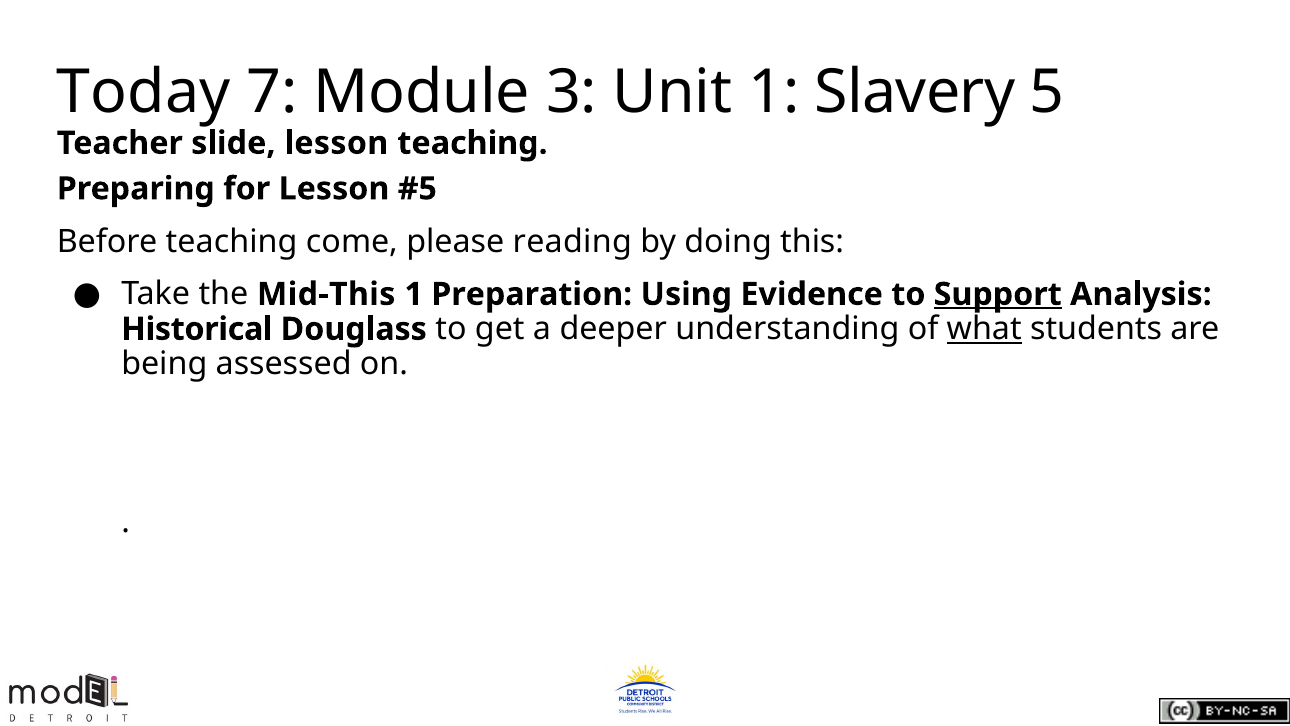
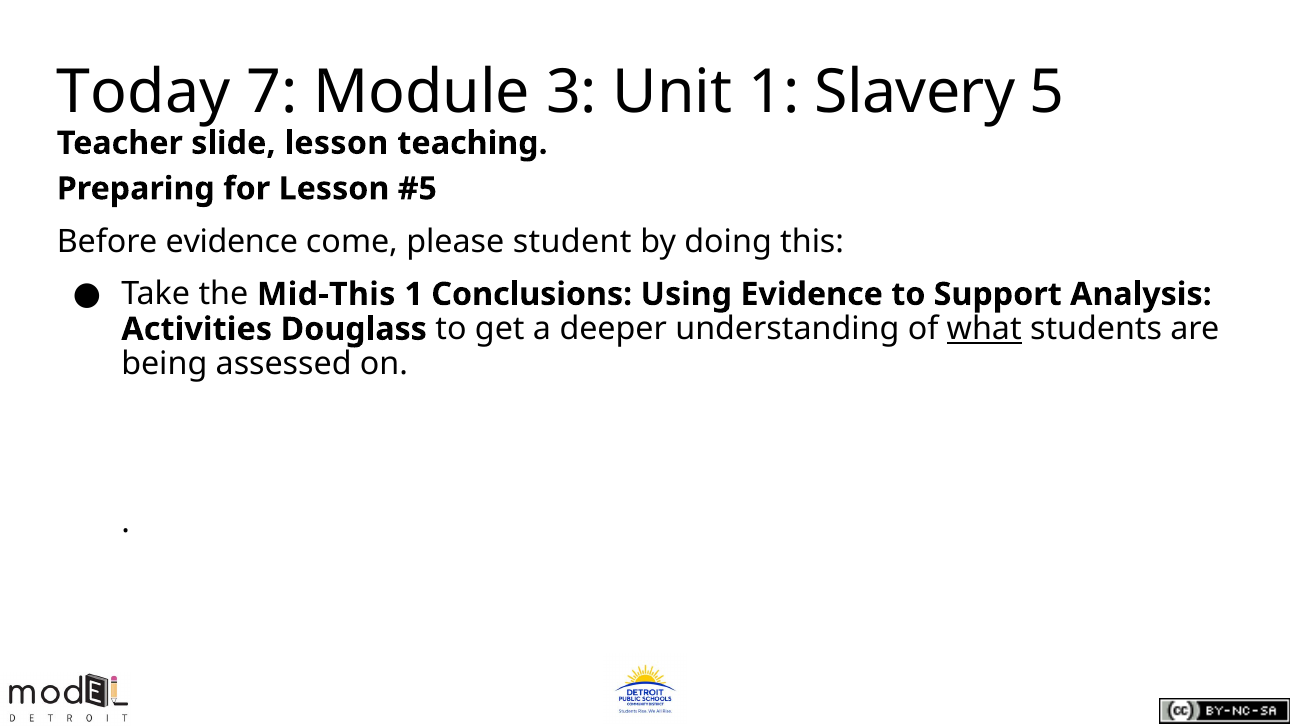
Before teaching: teaching -> evidence (232, 241)
reading: reading -> student (572, 241)
Preparation: Preparation -> Conclusions (532, 294)
Support underline: present -> none (998, 294)
Historical: Historical -> Activities (197, 329)
